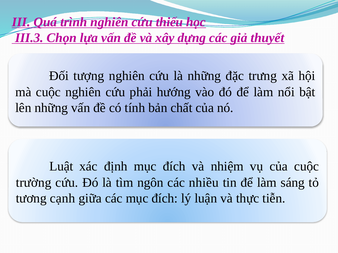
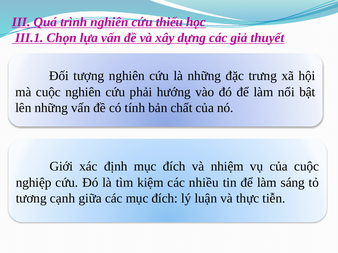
III.3: III.3 -> III.1 (29, 38)
Luật: Luật -> Giới (61, 167)
trường: trường -> nghiệp (34, 183)
ngôn: ngôn -> kiệm (150, 183)
